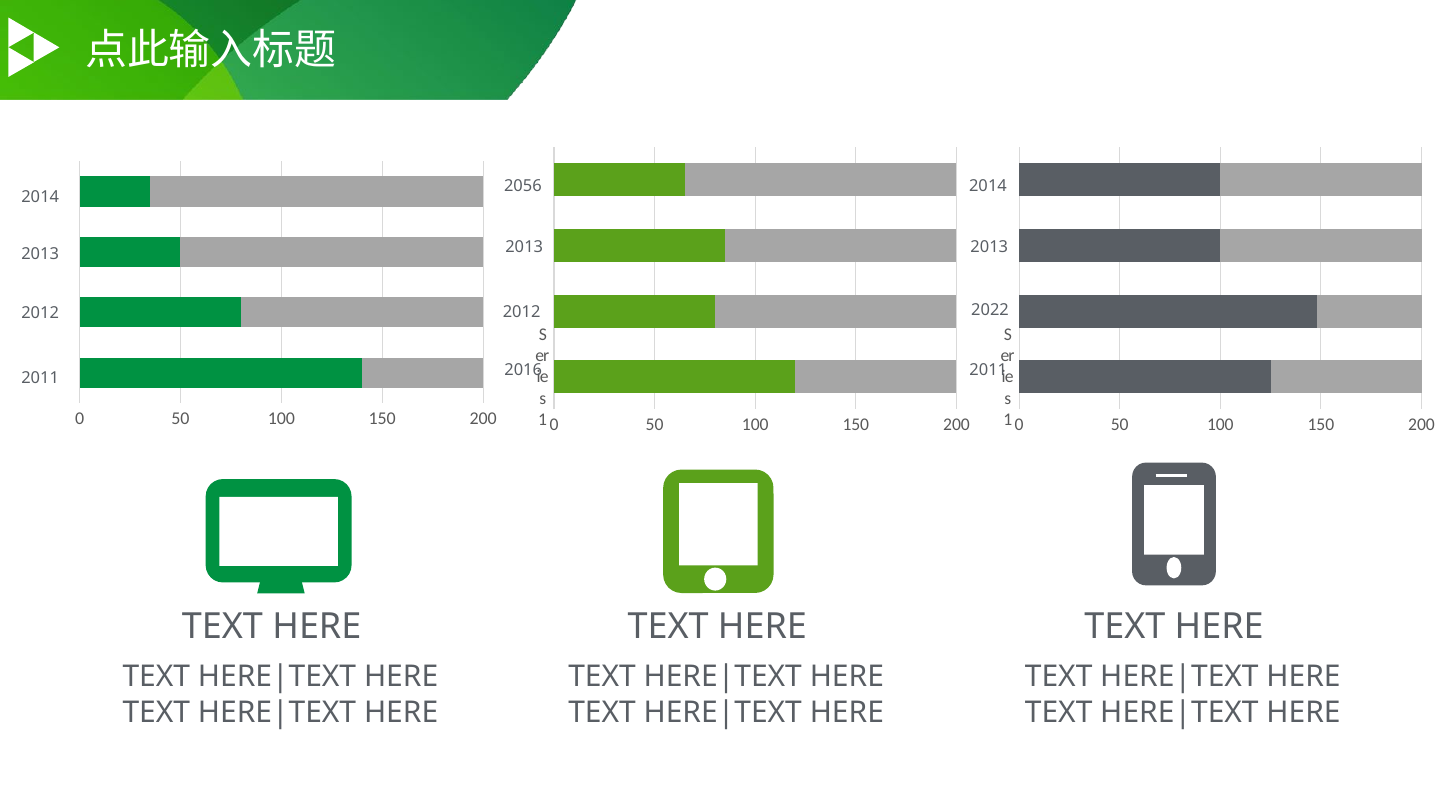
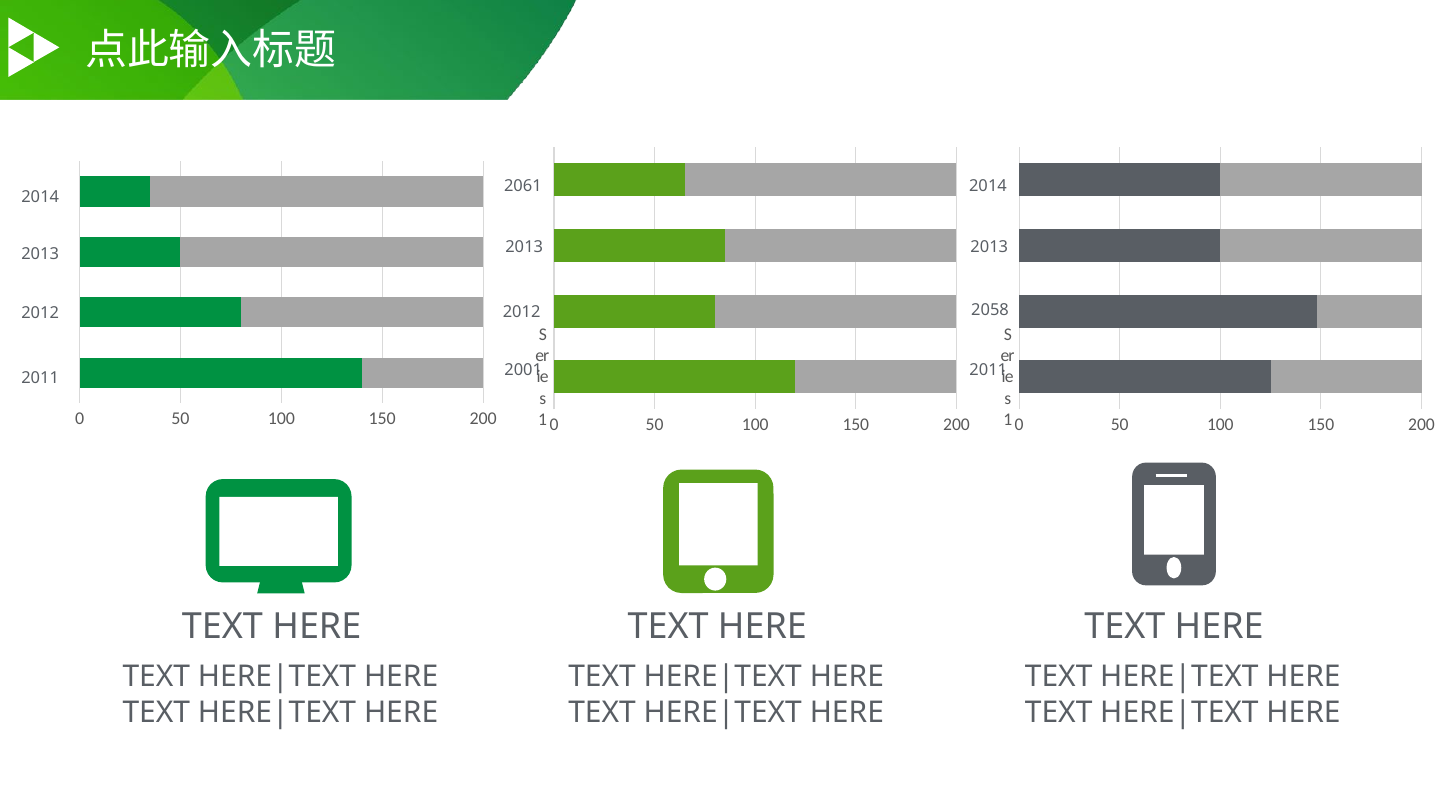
2056: 2056 -> 2061 (523, 186)
2022: 2022 -> 2058 (990, 310)
2016: 2016 -> 2001 (523, 370)
